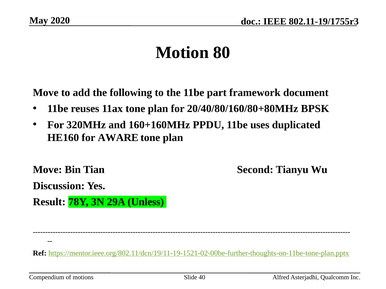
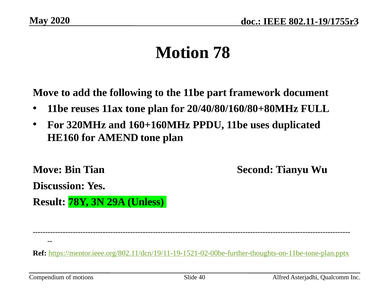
80: 80 -> 78 (222, 53)
BPSK: BPSK -> FULL (315, 109)
AWARE: AWARE -> AMEND (118, 138)
